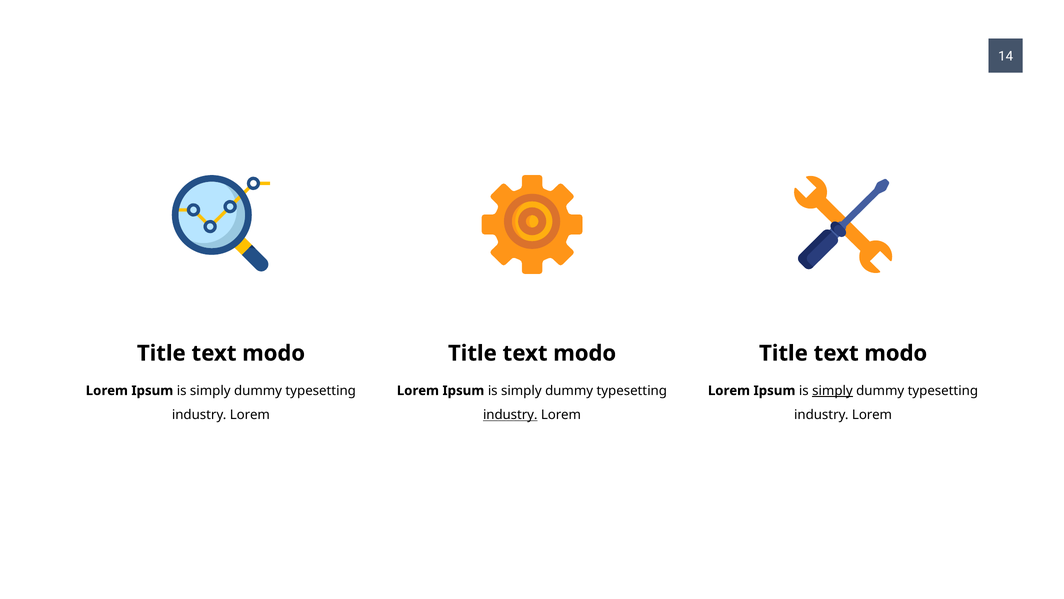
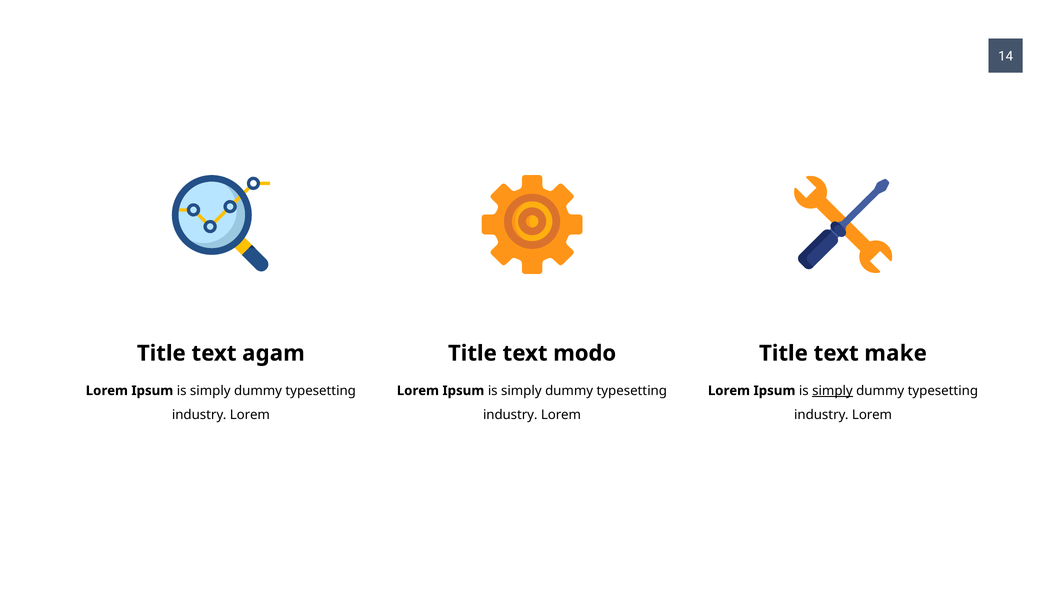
modo: modo -> agam (273, 353)
modo: modo -> make (896, 353)
industry underline: present -> none (510, 415)
